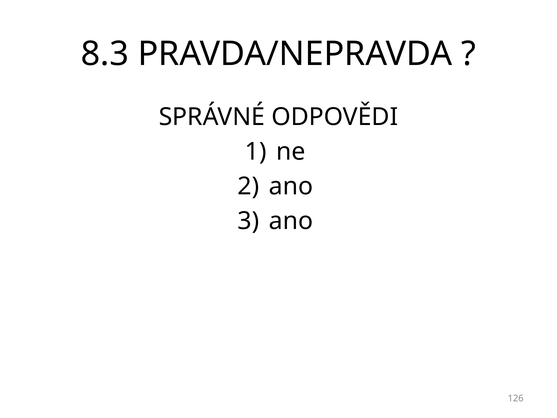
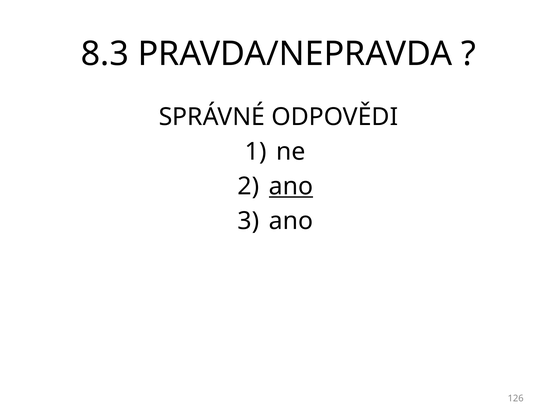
ano underline: none -> present (291, 186)
